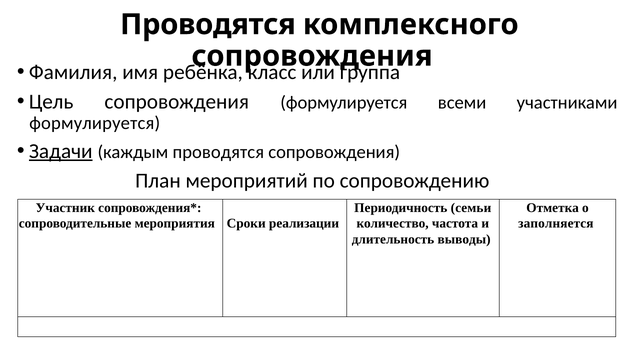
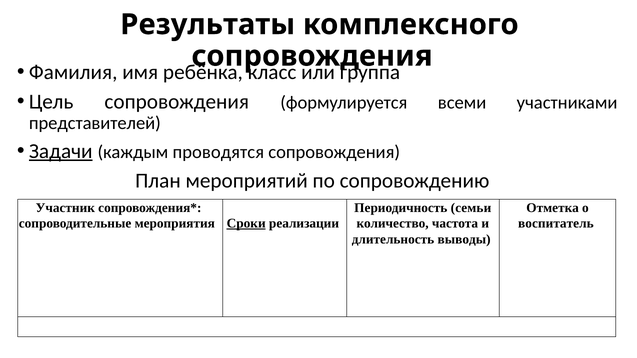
Проводятся: Проводятся -> Результаты (208, 25)
формулируется: формулируется -> представителей (95, 123)
Сроки underline: none -> present (246, 224)
заполняется: заполняется -> воспитатель (556, 224)
